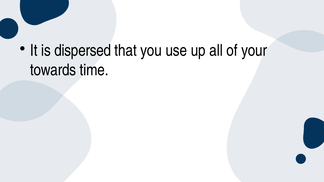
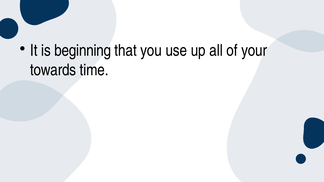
dispersed: dispersed -> beginning (83, 51)
